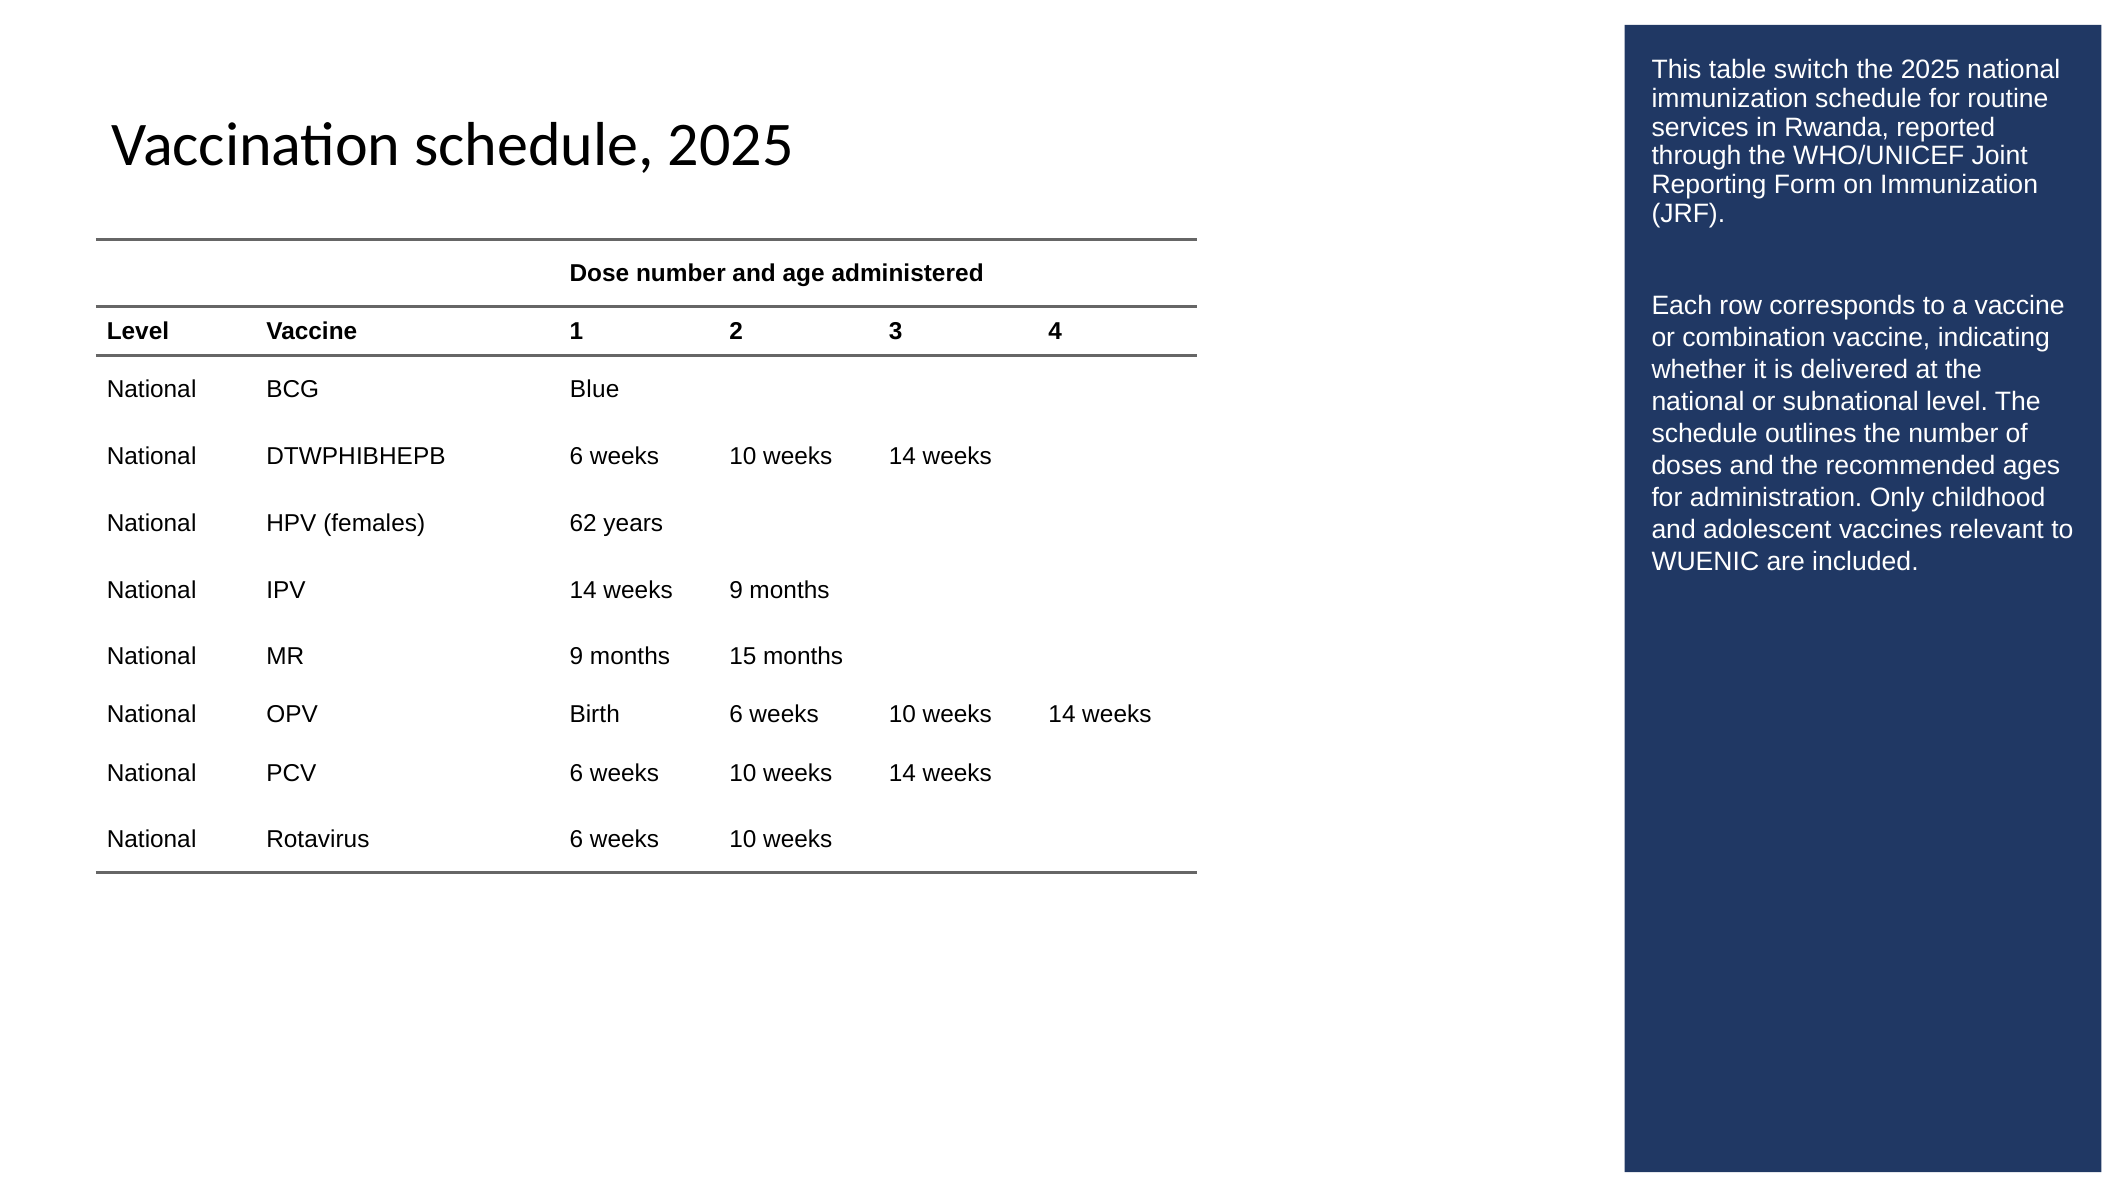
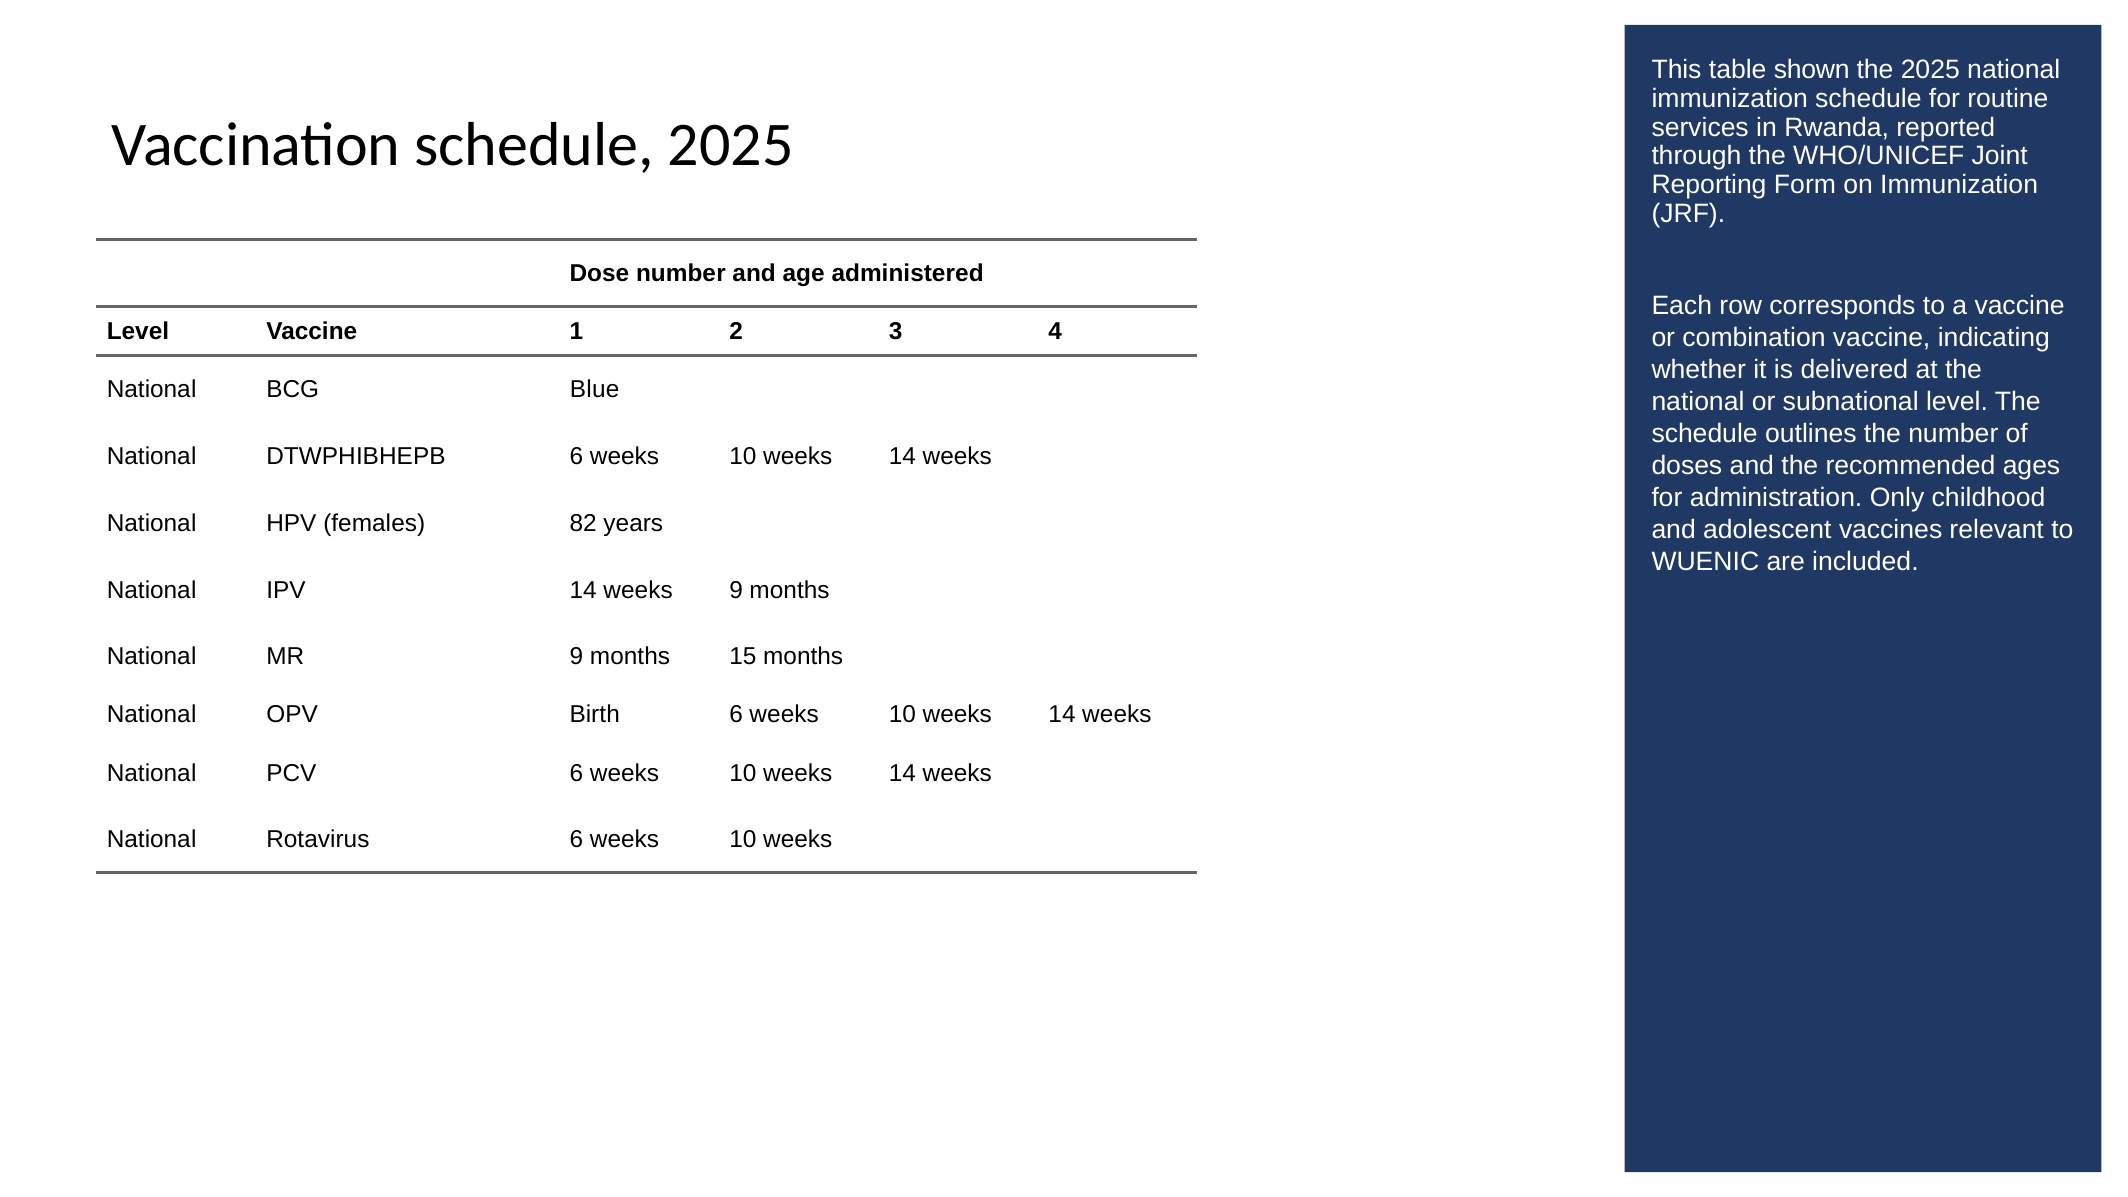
switch: switch -> shown (1812, 70)
62: 62 -> 82 (583, 523)
